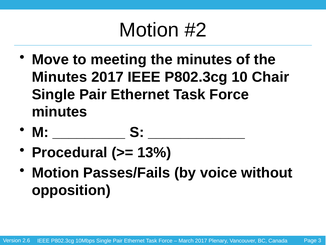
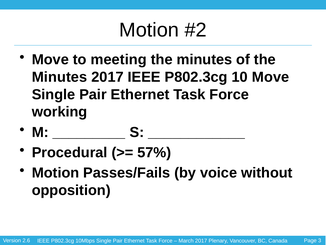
10 Chair: Chair -> Move (271, 77)
minutes: minutes -> working (60, 112)
13%: 13% -> 57% (154, 152)
